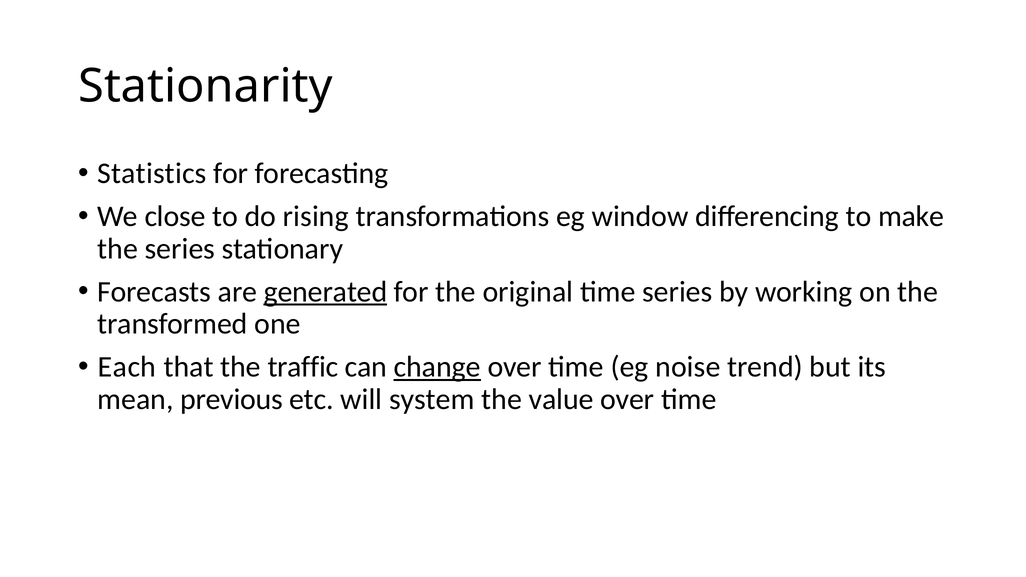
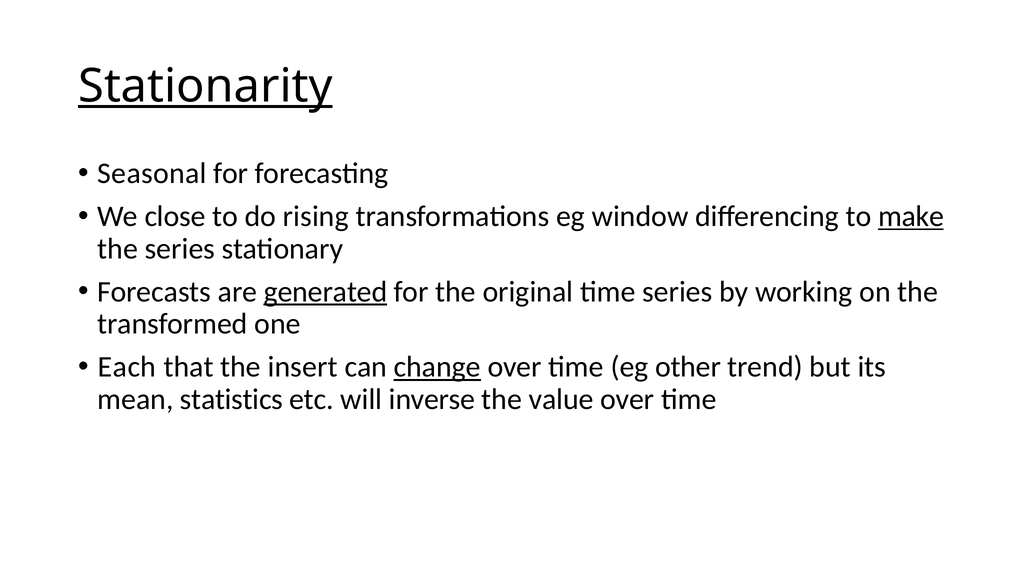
Stationarity underline: none -> present (205, 86)
Statistics: Statistics -> Seasonal (152, 173)
make underline: none -> present (911, 216)
traffic: traffic -> insert (303, 367)
noise: noise -> other (688, 367)
previous: previous -> statistics (232, 399)
system: system -> inverse (432, 399)
